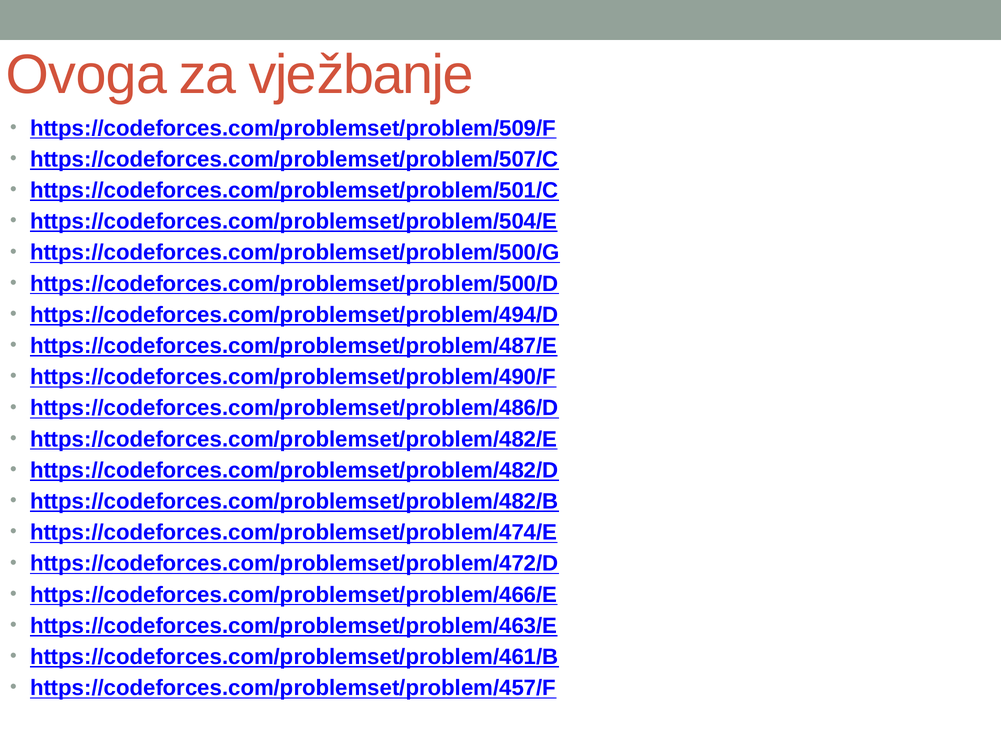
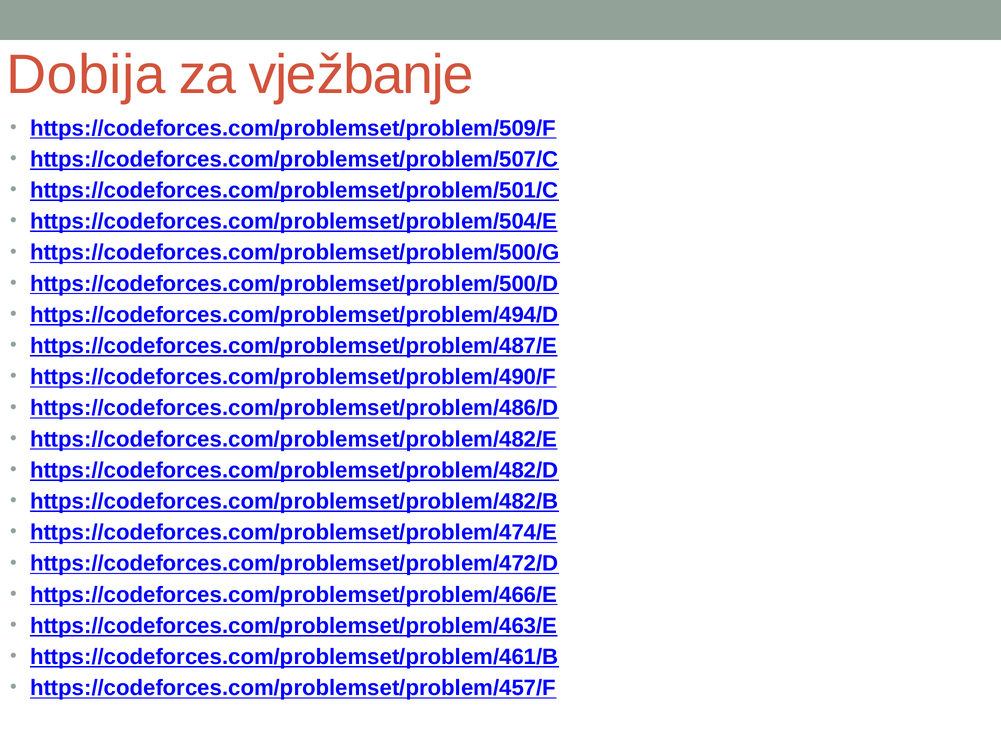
Ovoga: Ovoga -> Dobija (86, 75)
